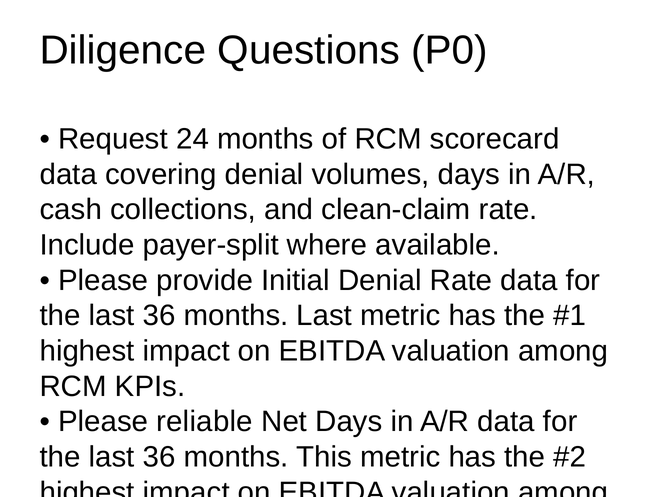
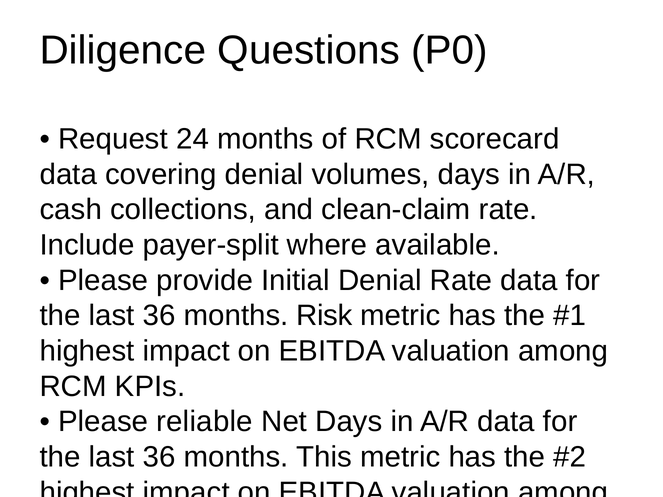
months Last: Last -> Risk (324, 316)
